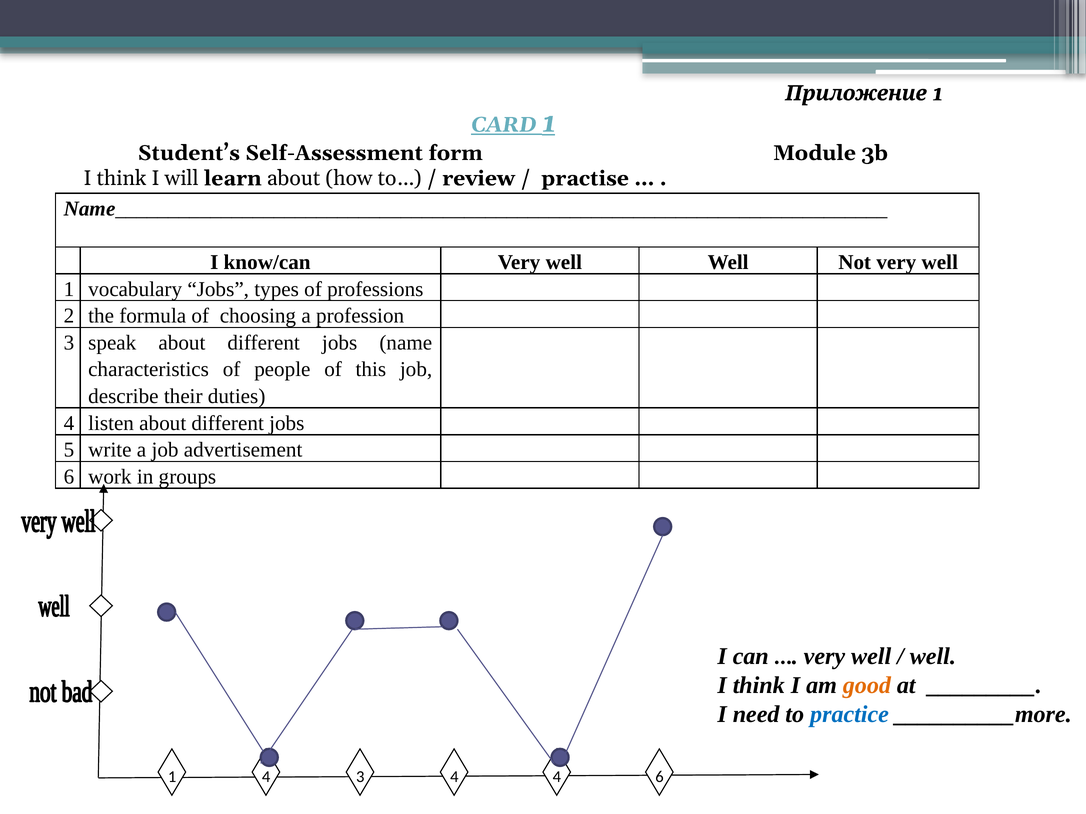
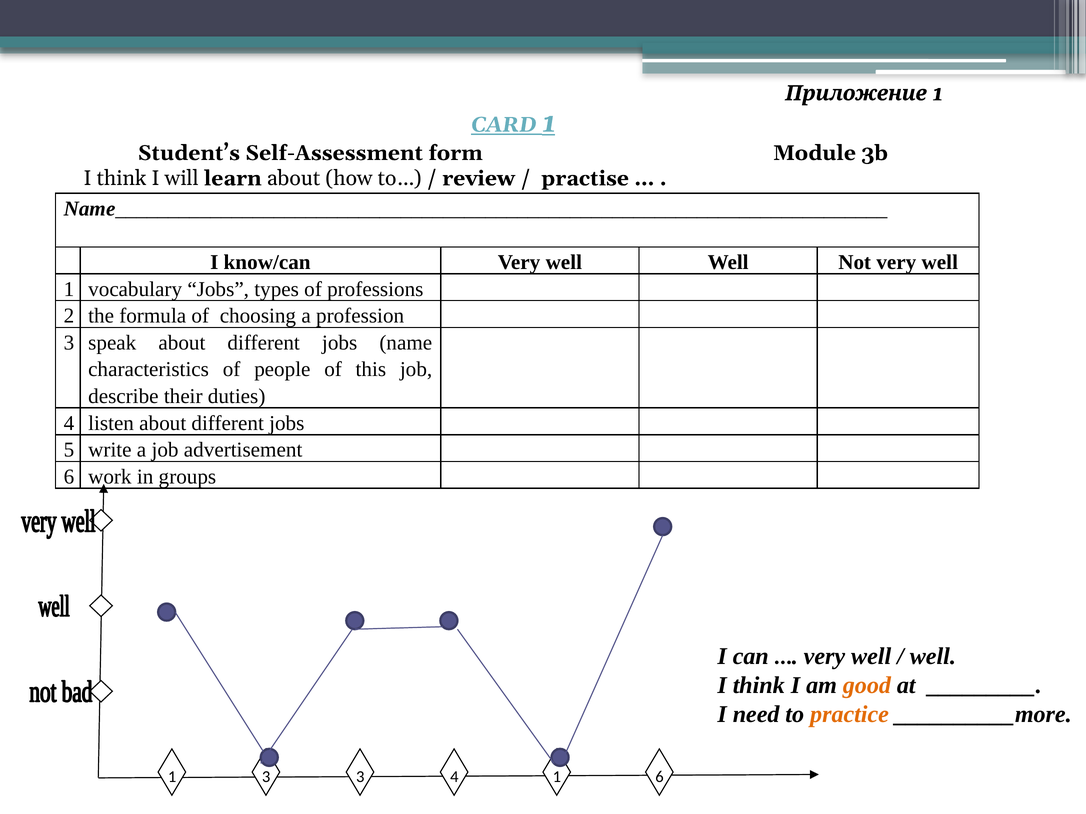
practice colour: blue -> orange (849, 715)
1 4: 4 -> 3 (266, 777)
4 4: 4 -> 1 (557, 777)
